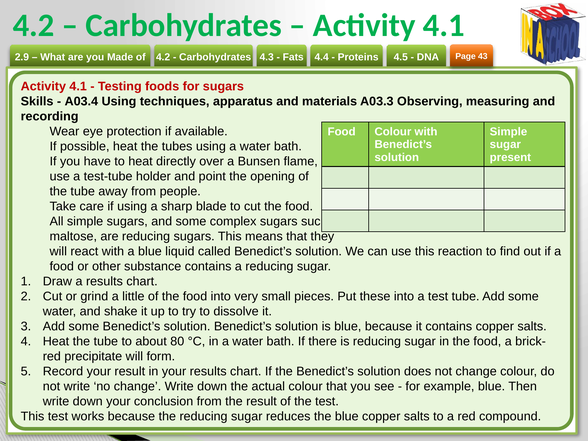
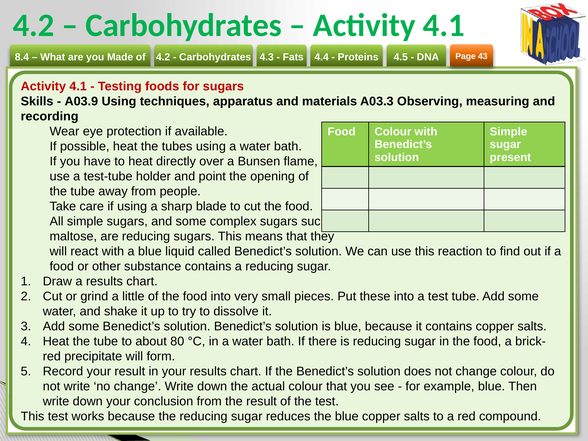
2.9: 2.9 -> 8.4 (22, 57)
A03.4: A03.4 -> A03.9 (81, 101)
